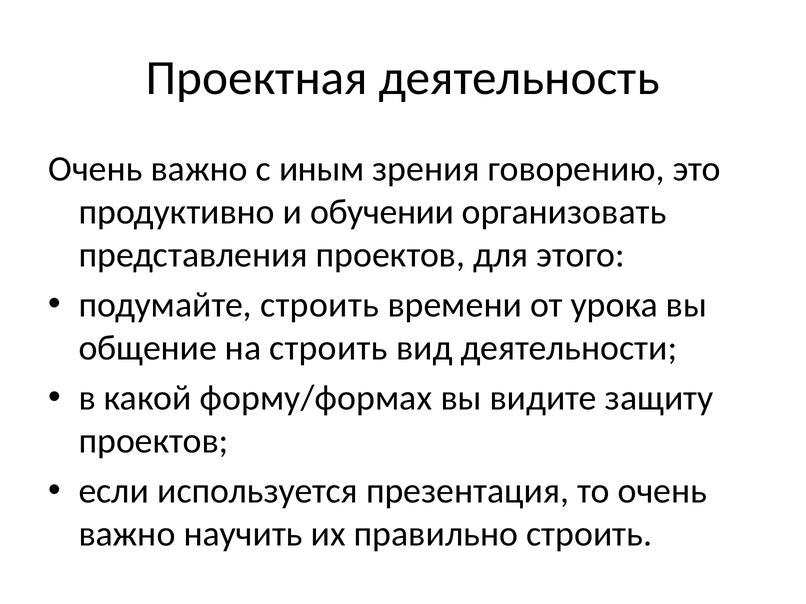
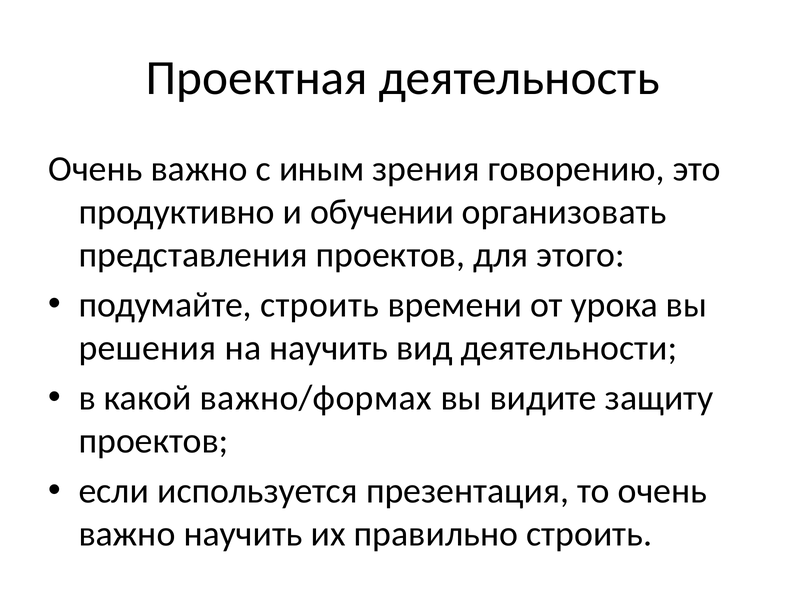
общение: общение -> решения (148, 348)
на строить: строить -> научить (329, 348)
форму/формах: форму/формах -> важно/формах (316, 398)
